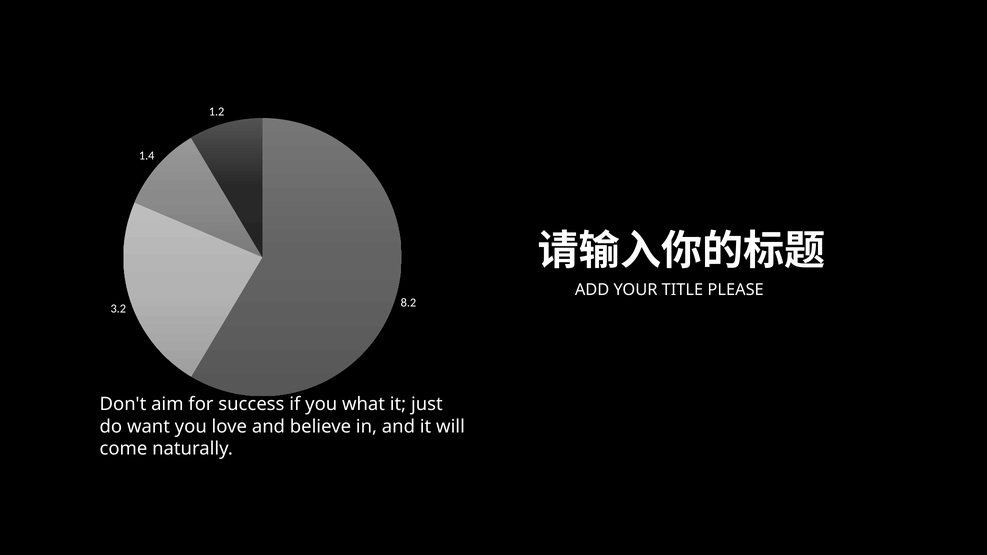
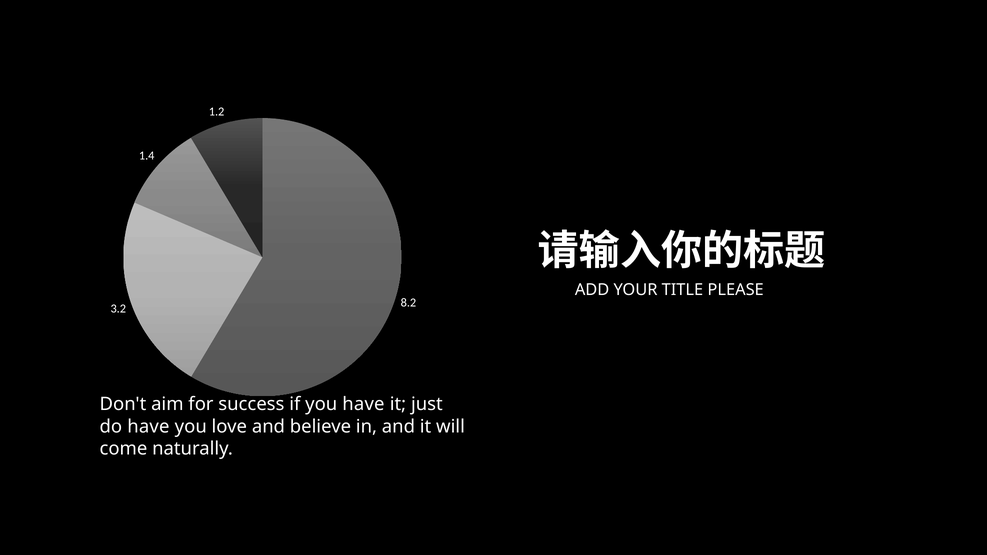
you what: what -> have (363, 404)
do want: want -> have (148, 427)
